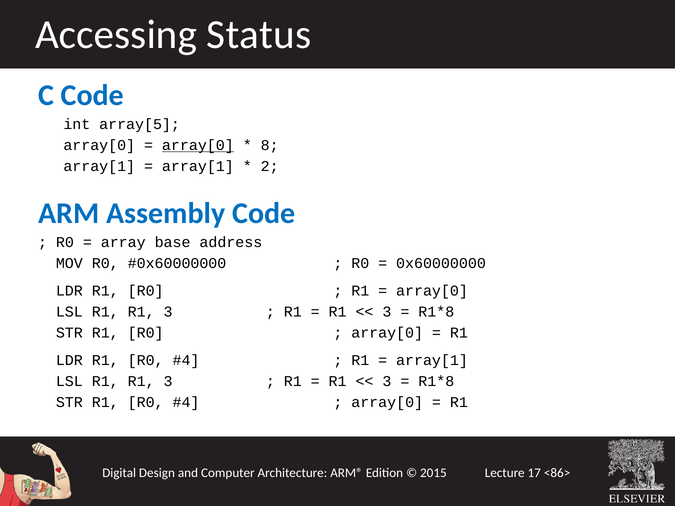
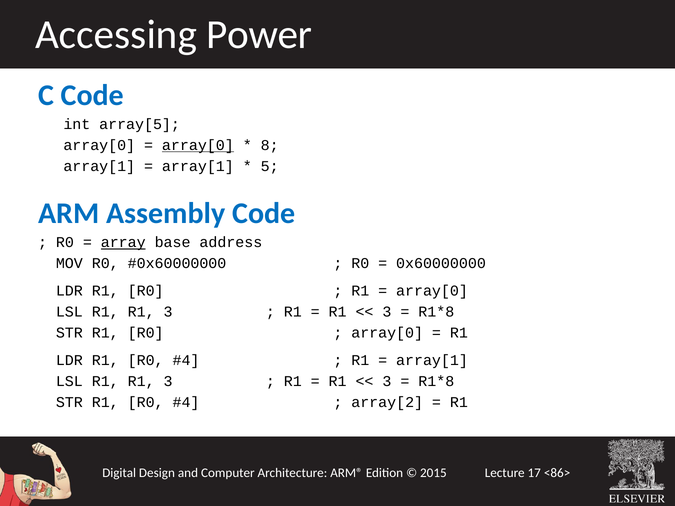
Status: Status -> Power (259, 35)
2: 2 -> 5 (270, 166)
array underline: none -> present (123, 242)
array[0: array[0 -> array[2 (387, 403)
